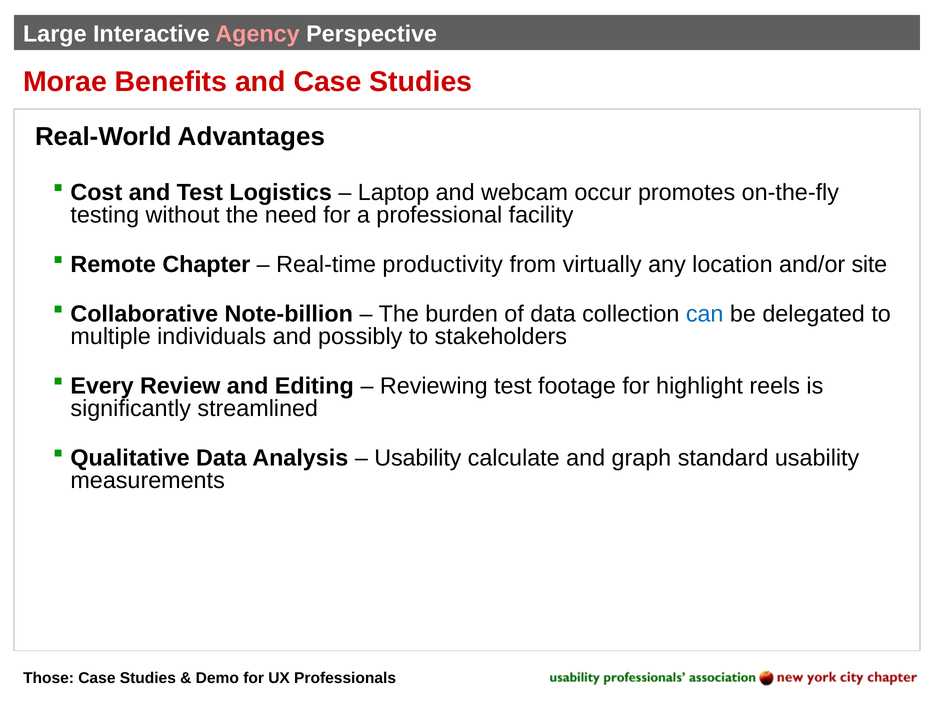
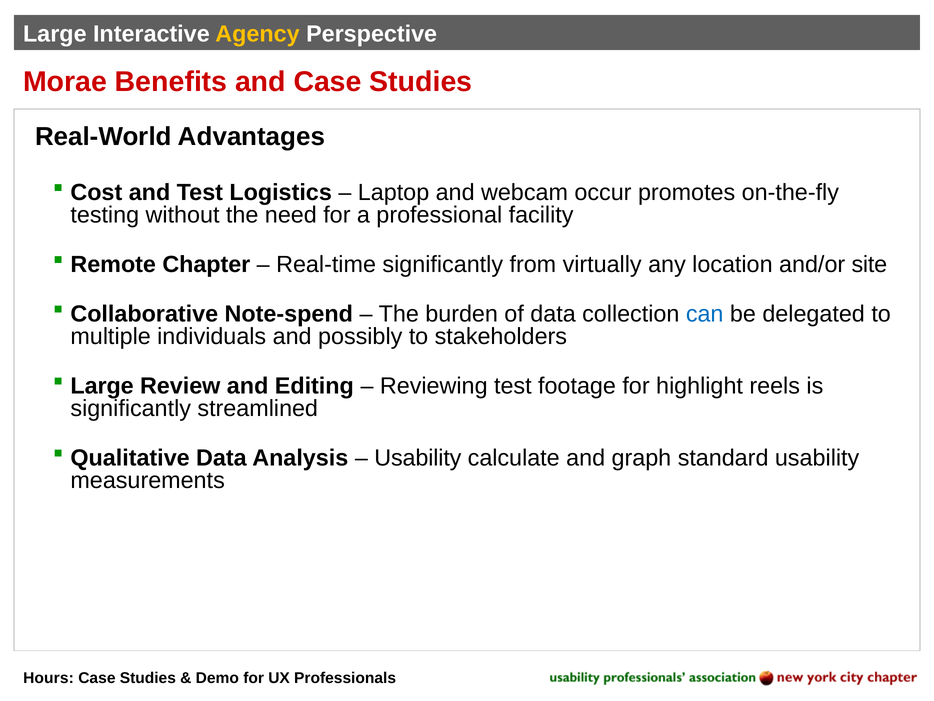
Agency colour: pink -> yellow (258, 34)
Real-time productivity: productivity -> significantly (443, 264)
Note-billion: Note-billion -> Note-spend (289, 314)
Every: Every -> Large (102, 386)
Those: Those -> Hours (49, 678)
